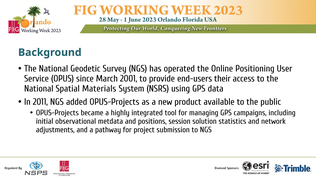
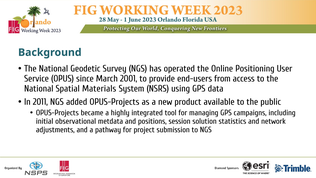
their: their -> from (222, 78)
